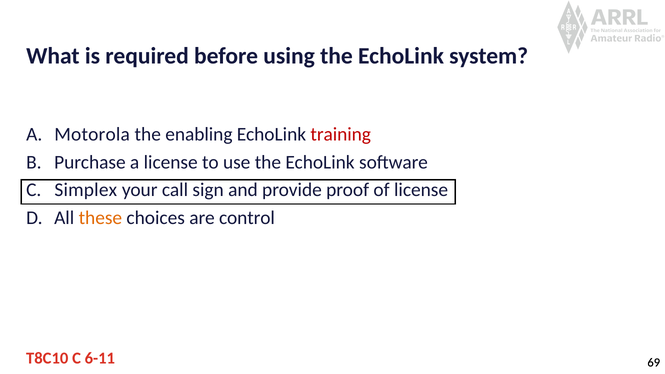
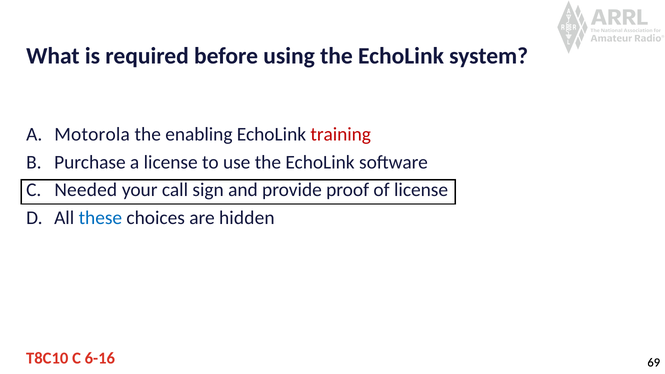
Simplex: Simplex -> Needed (86, 190)
these colour: orange -> blue (100, 218)
control: control -> hidden (247, 218)
6-11: 6-11 -> 6-16 (100, 358)
